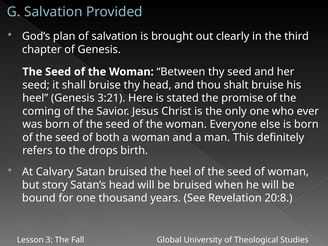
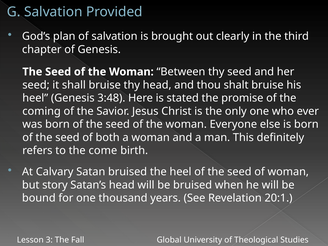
3:21: 3:21 -> 3:48 (111, 98)
drops: drops -> come (103, 151)
20:8: 20:8 -> 20:1 (278, 198)
